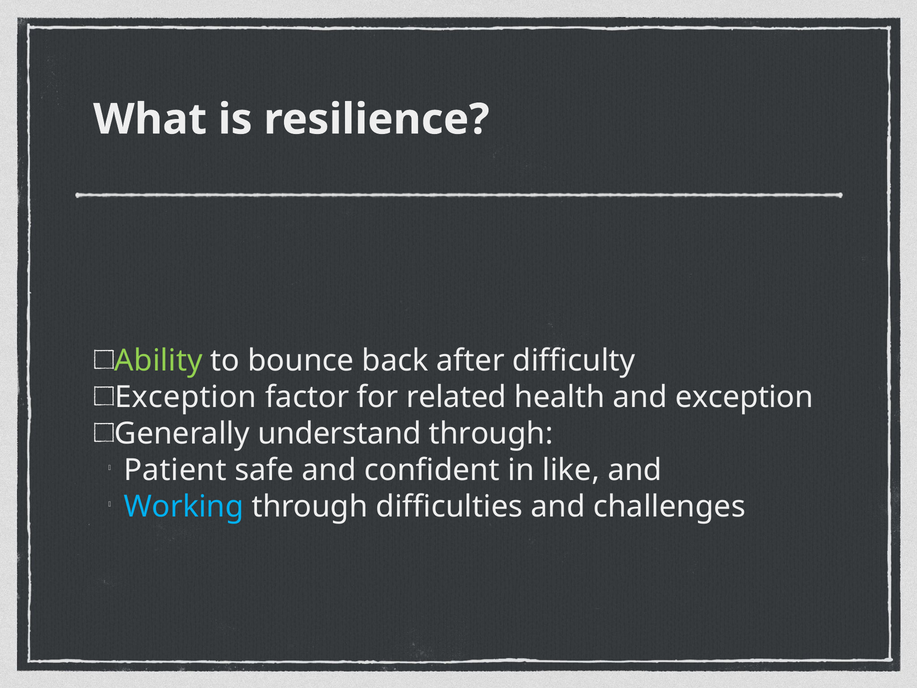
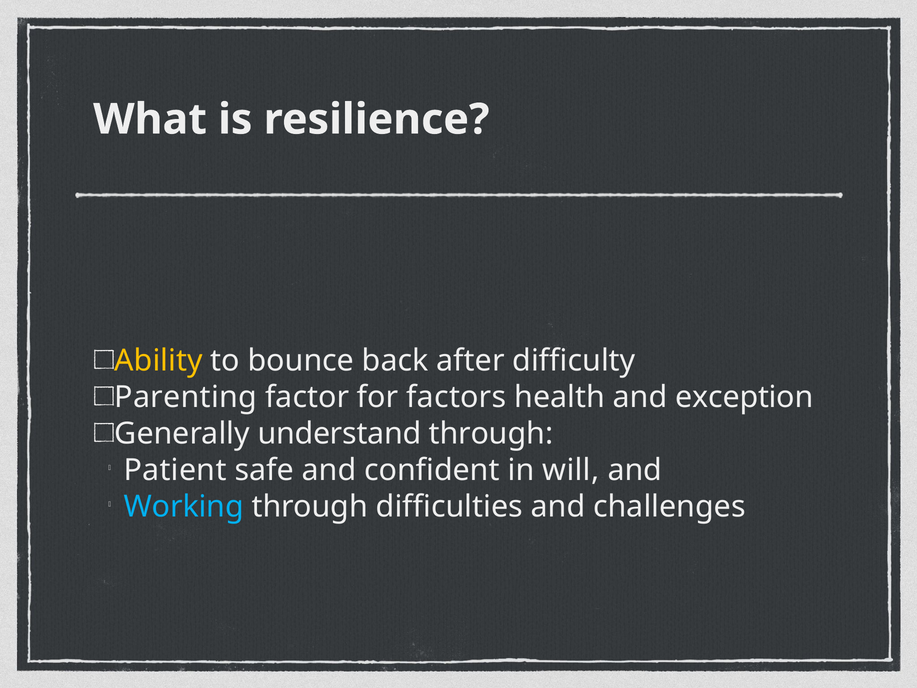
Ability colour: light green -> yellow (158, 361)
Exception: Exception -> Parenting (186, 397)
related: related -> factors (456, 397)
like: like -> will (571, 470)
